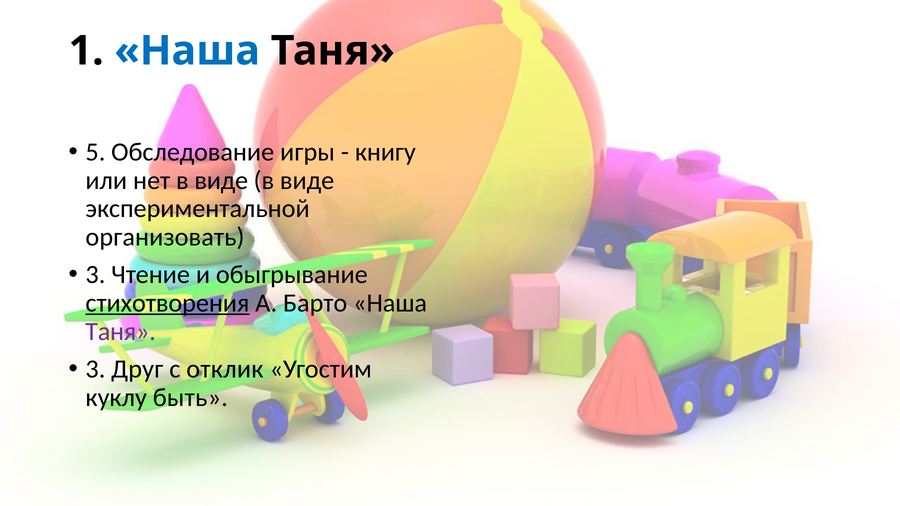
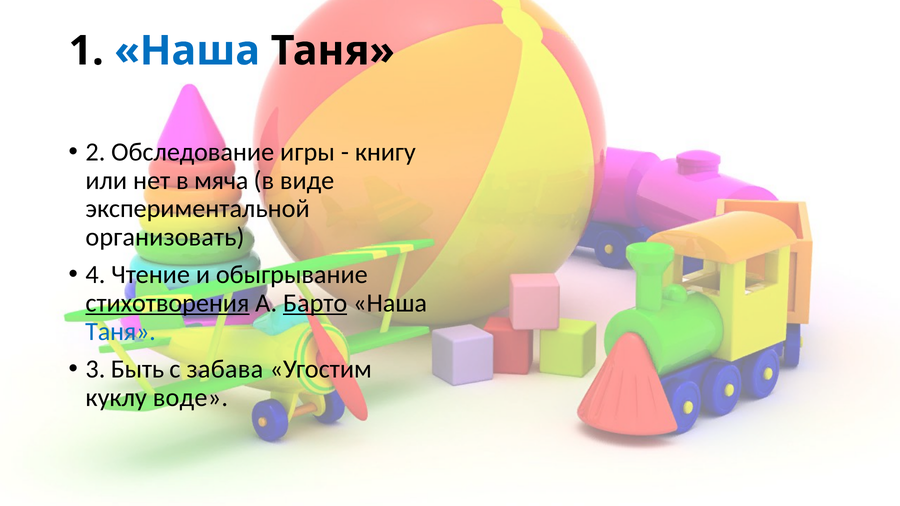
5: 5 -> 2 (95, 152)
нет в виде: виде -> мяча (221, 181)
3: 3 -> 4 (95, 275)
Барто underline: none -> present (315, 303)
Таня colour: purple -> blue (121, 332)
Друг: Друг -> Быть (137, 369)
отклик: отклик -> забава (225, 369)
быть: быть -> воде (190, 398)
